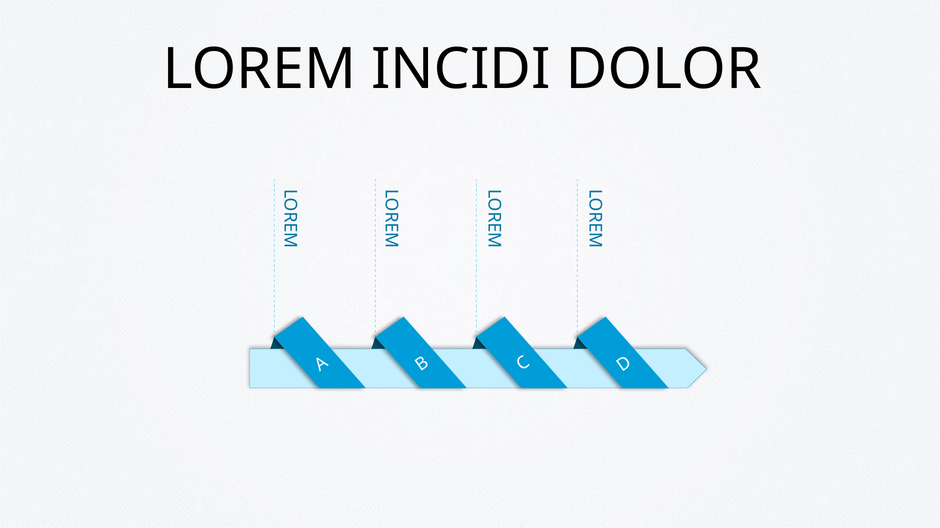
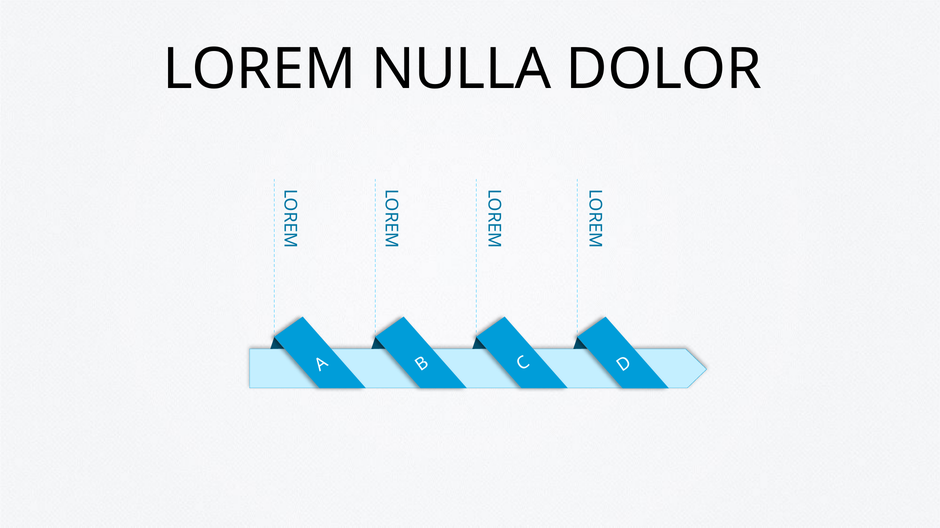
INCIDI: INCIDI -> NULLA (461, 69)
